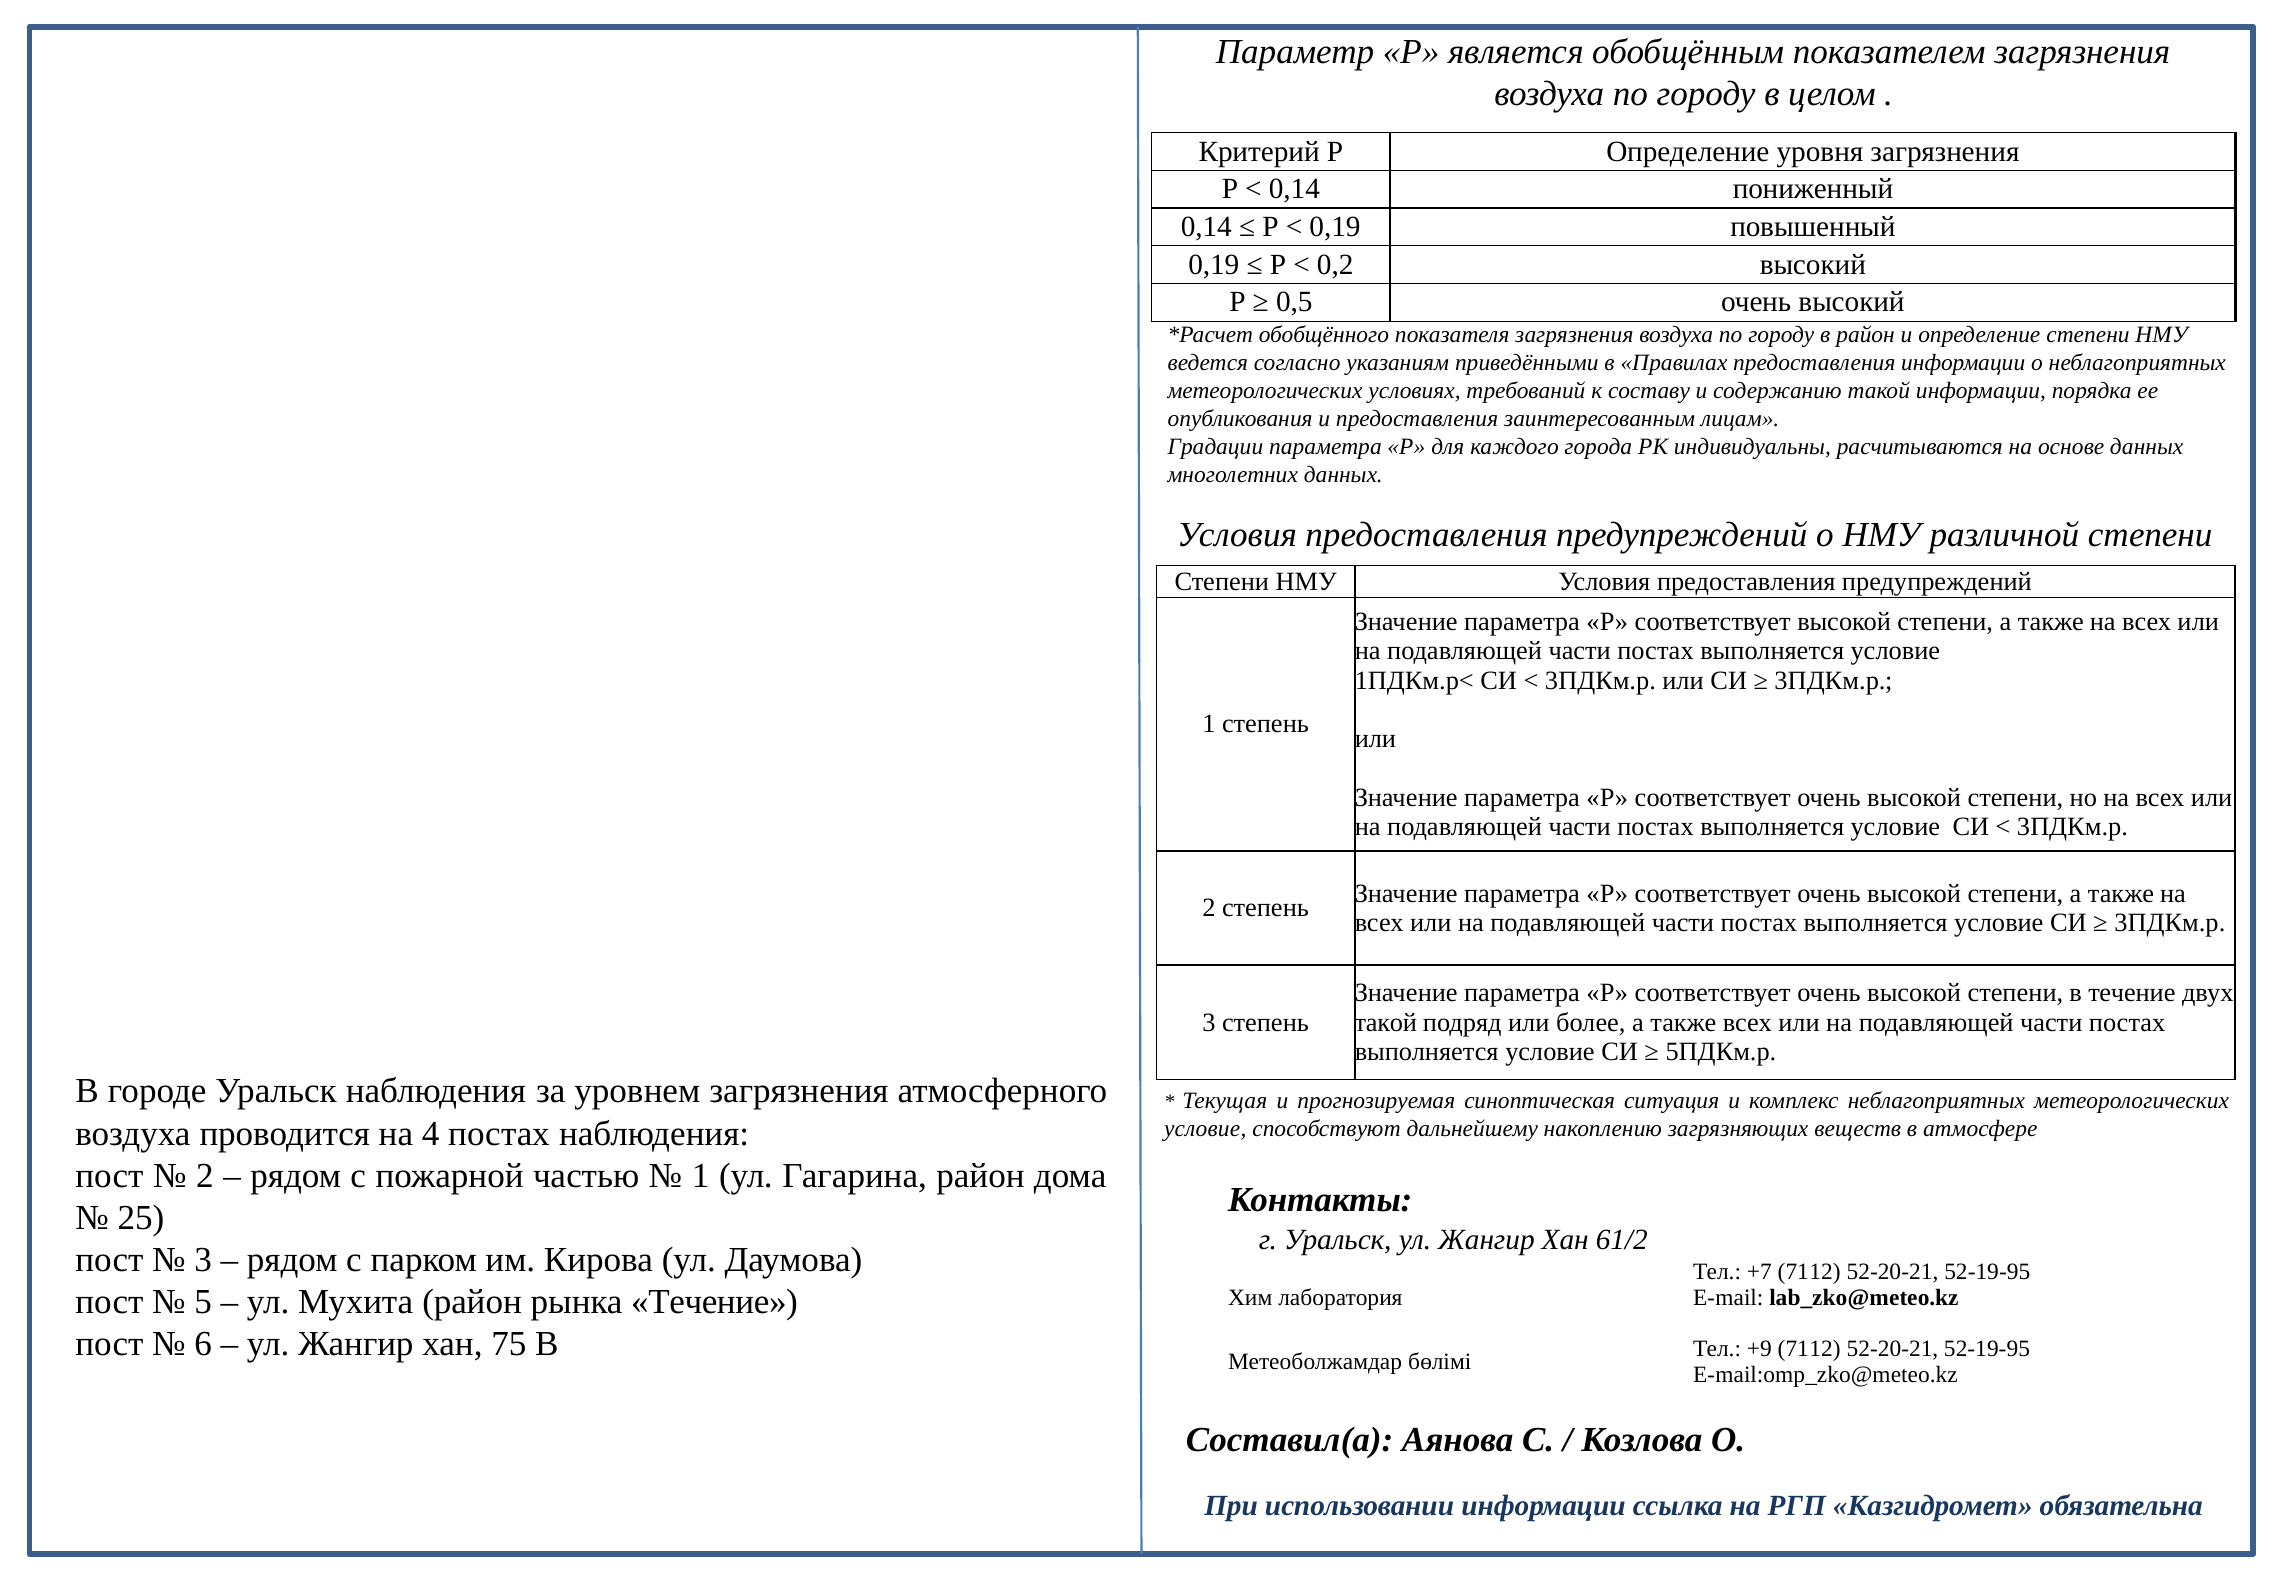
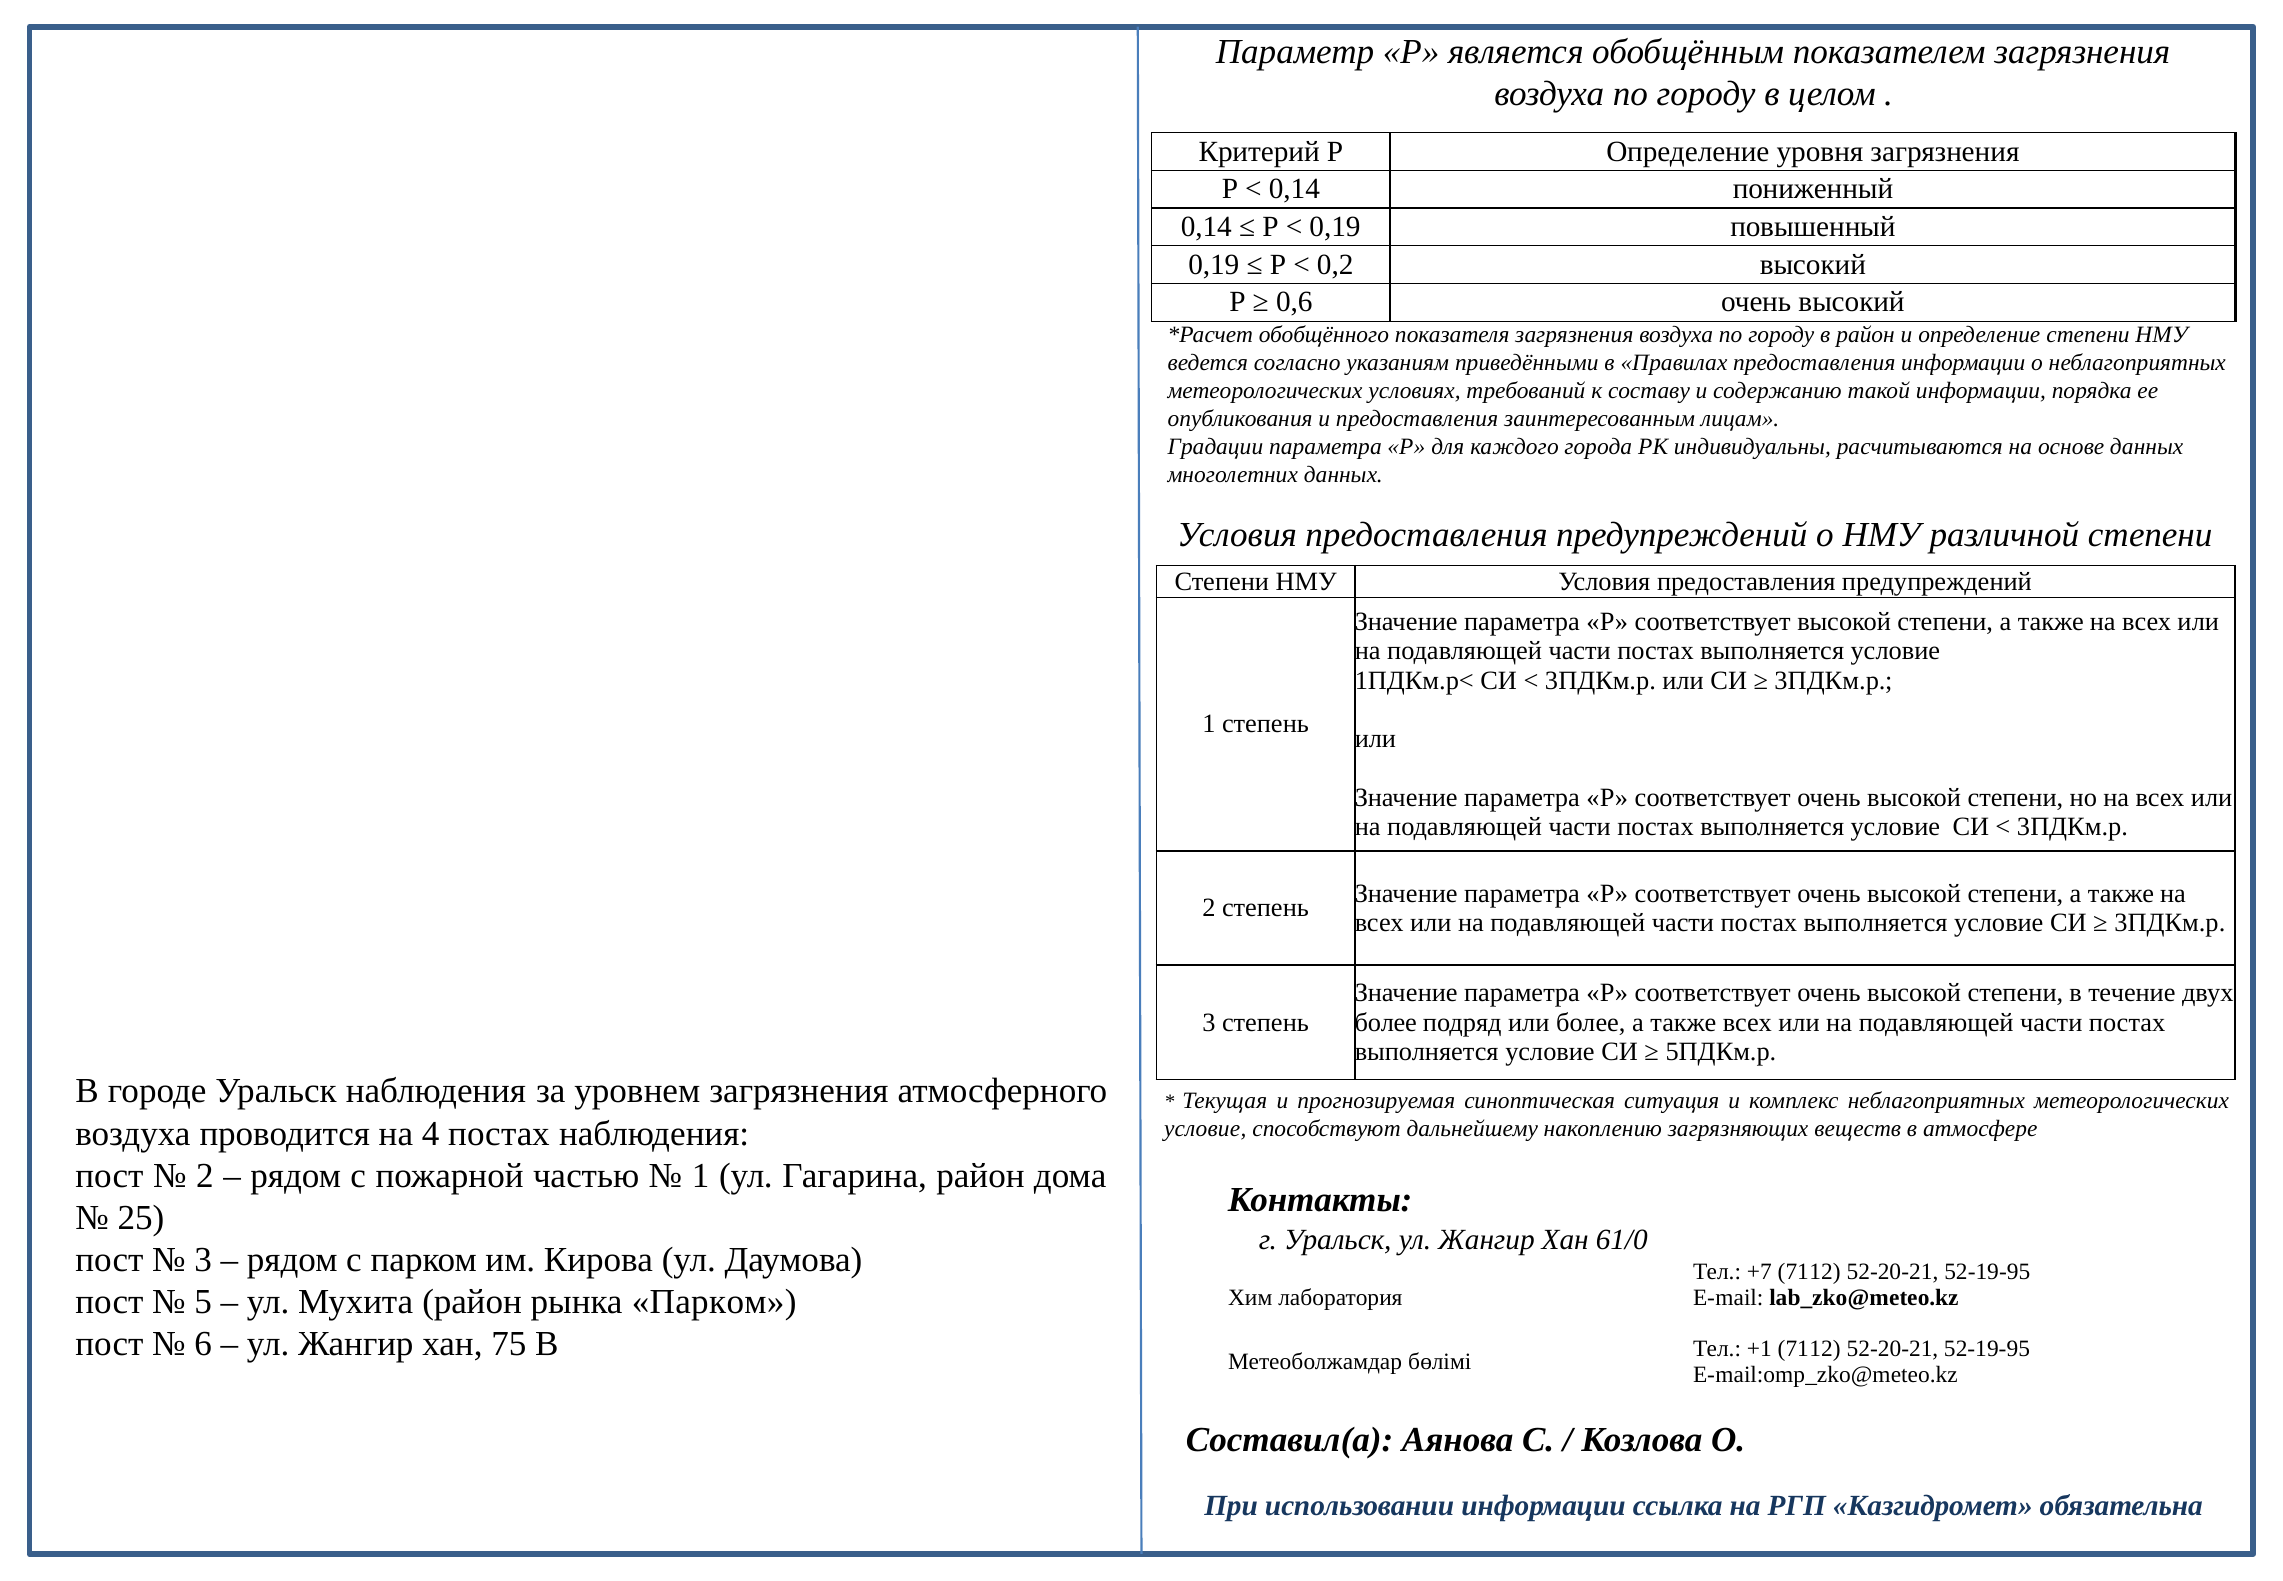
0,5: 0,5 -> 0,6 (1294, 302)
такой: такой -> более (1386, 1022)
61/2: 61/2 -> 61/0 (1622, 1239)
рынка Течение: Течение -> Парком (714, 1302)
+9: +9 -> +1 (1759, 1349)
